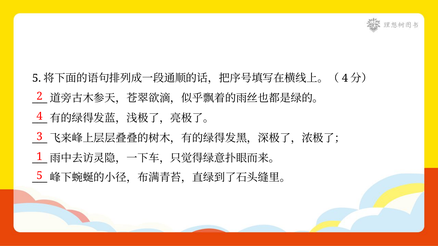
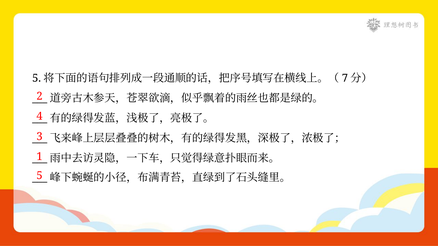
4: 4 -> 7 (345, 78)
